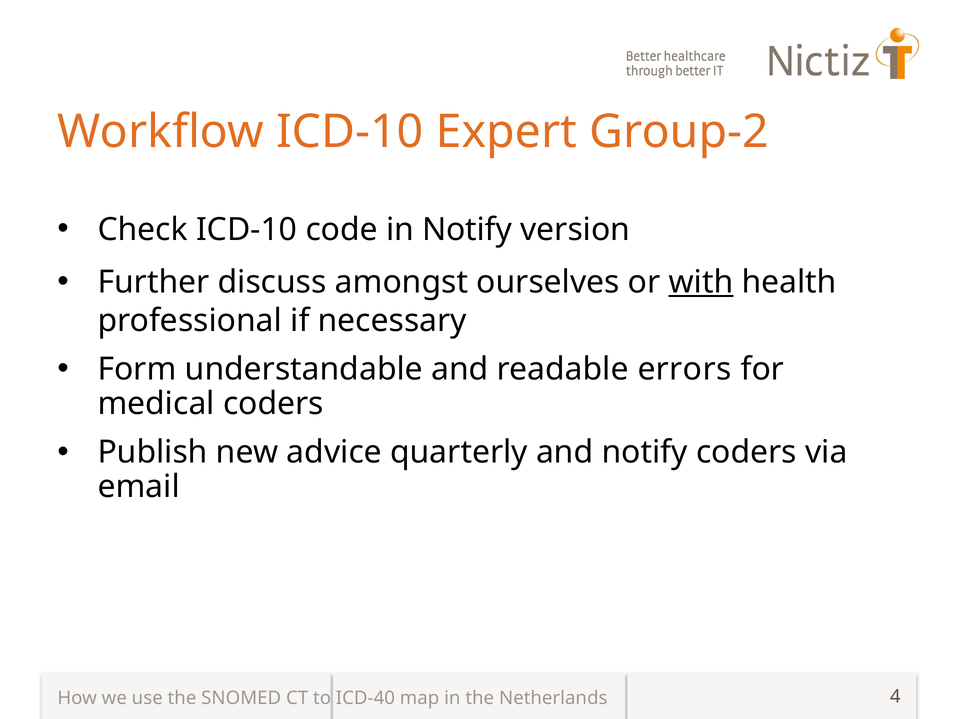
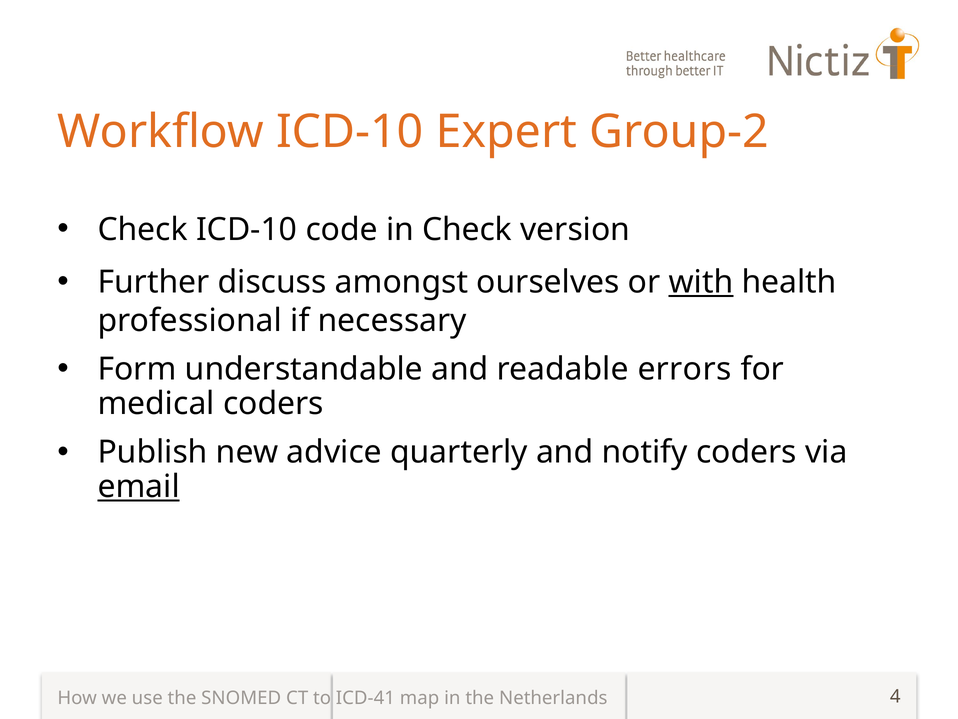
in Notify: Notify -> Check (467, 229)
email underline: none -> present (139, 487)
ICD-40: ICD-40 -> ICD-41 (365, 698)
